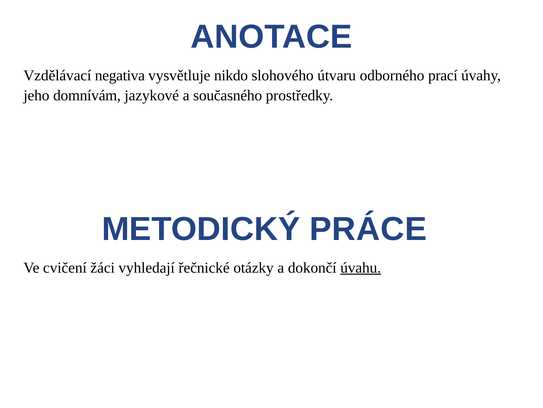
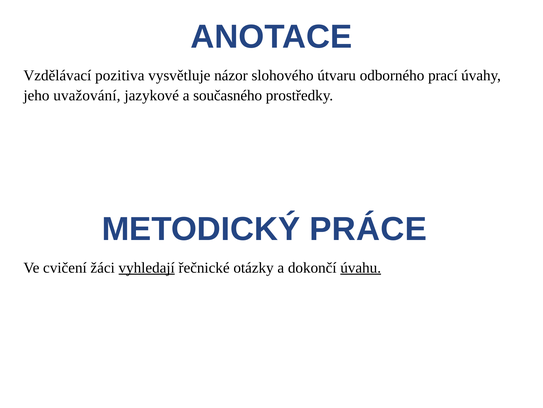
negativa: negativa -> pozitiva (120, 75)
nikdo: nikdo -> názor (231, 75)
domnívám: domnívám -> uvažování (87, 95)
vyhledají underline: none -> present (147, 267)
